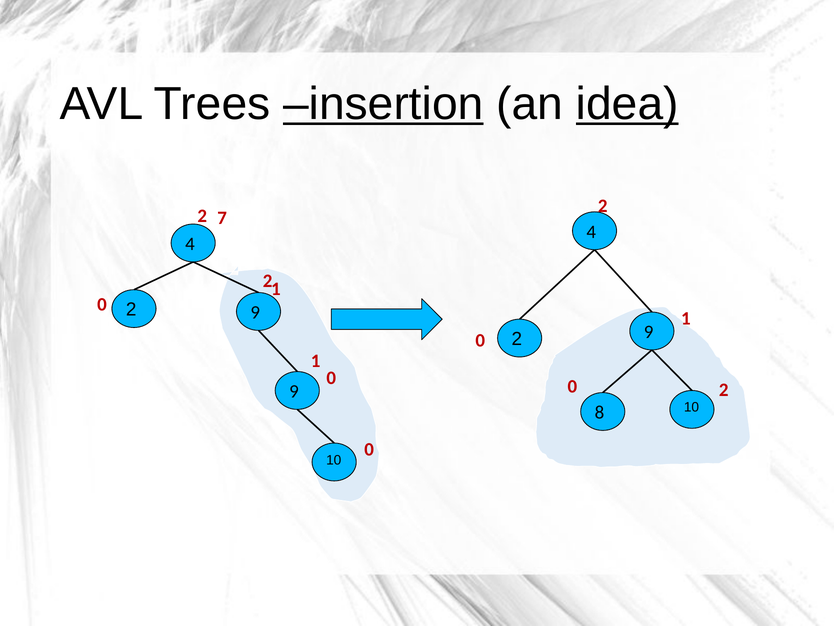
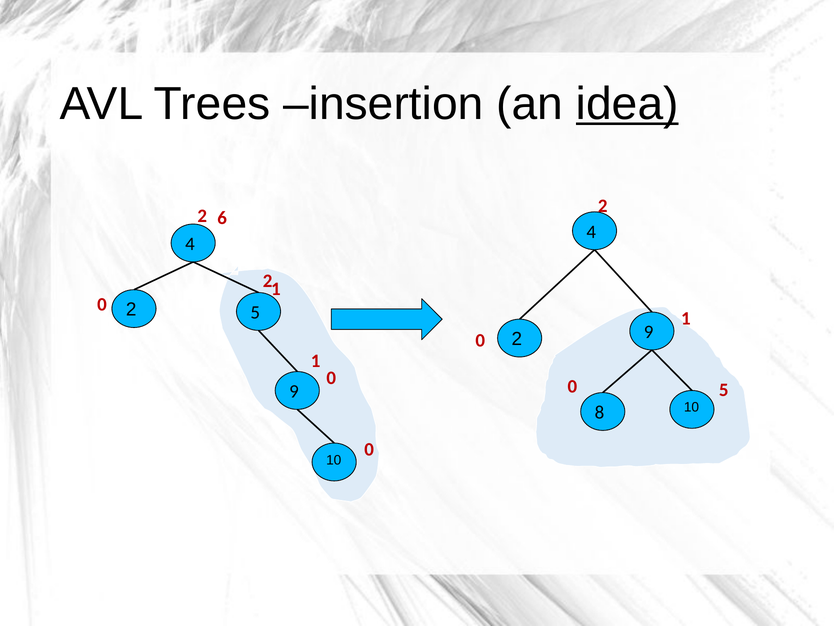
insertion underline: present -> none (383, 104)
7: 7 -> 6 (222, 218)
2 9: 9 -> 5 (255, 312)
2: 2 -> 5 (724, 390)
